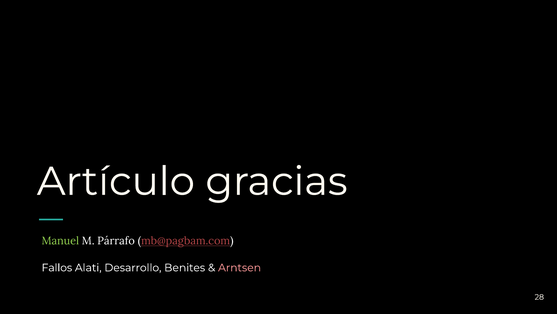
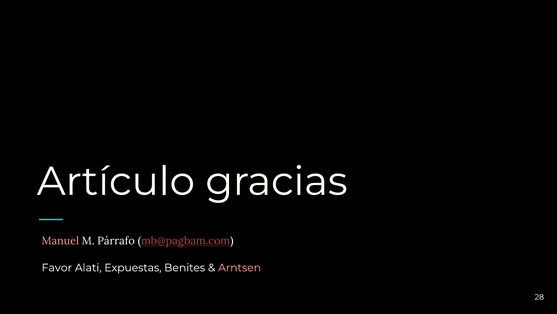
Manuel colour: light green -> pink (60, 240)
Fallos: Fallos -> Favor (57, 267)
Desarrollo: Desarrollo -> Expuestas (133, 267)
